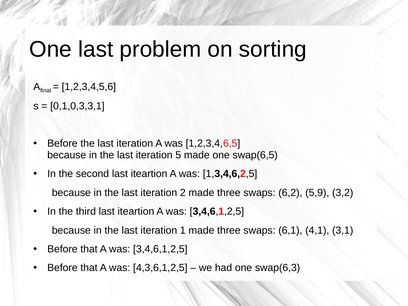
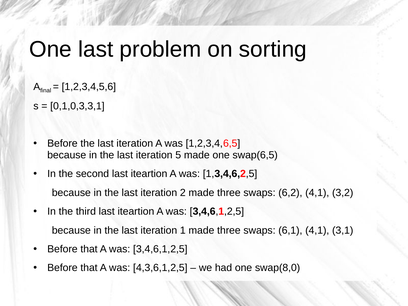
6,2 5,9: 5,9 -> 4,1 (317, 193)
swap(6,3: swap(6,3 -> swap(8,0 (278, 268)
